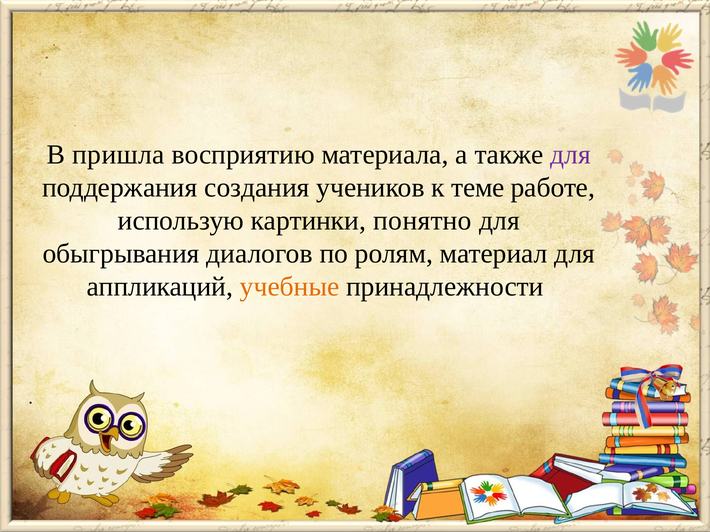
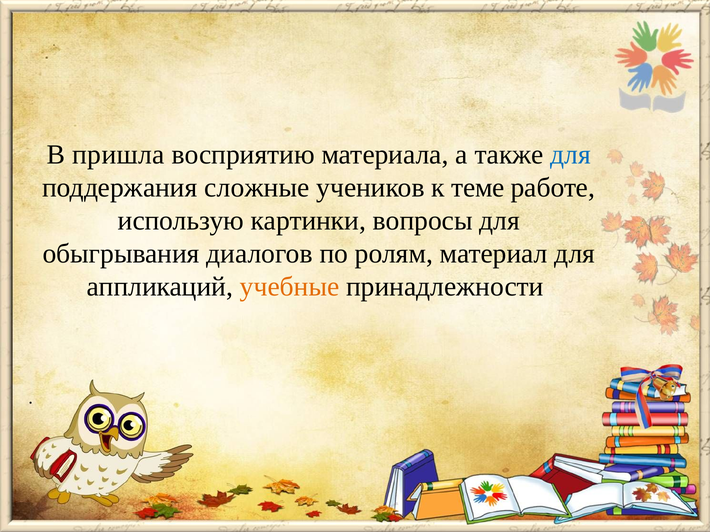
для colour: purple -> blue (571, 155)
создания: создания -> сложные (257, 188)
понятно: понятно -> вопросы (423, 221)
